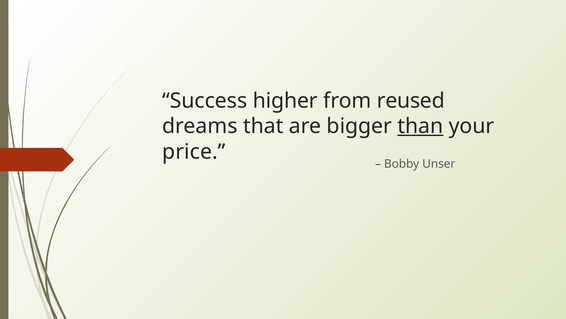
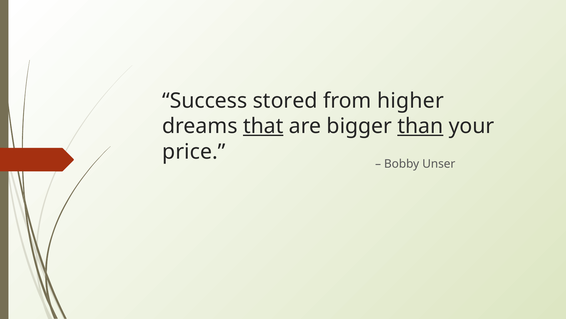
higher: higher -> stored (285, 101)
reused: reused -> higher (411, 101)
that underline: none -> present (263, 126)
